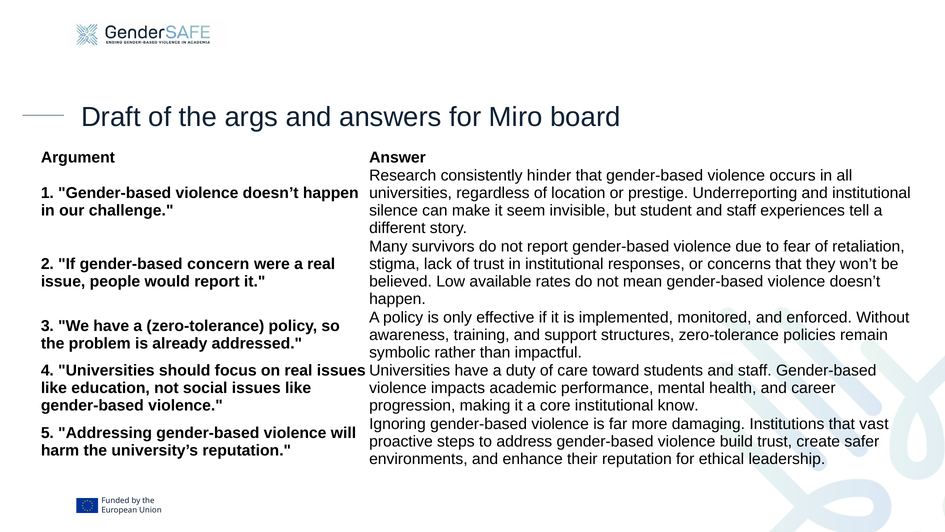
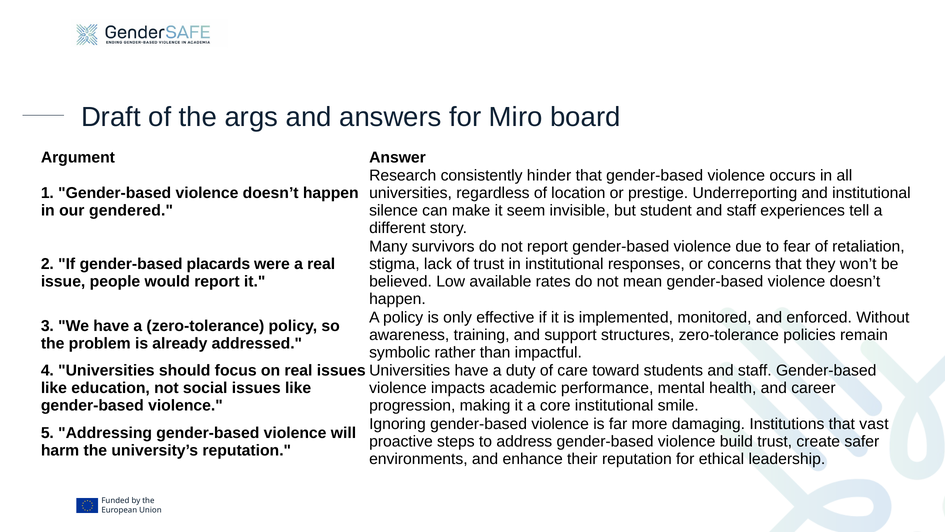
challenge: challenge -> gendered (131, 211)
concern: concern -> placards (218, 264)
know: know -> smile (678, 405)
